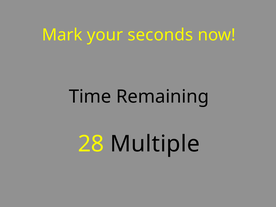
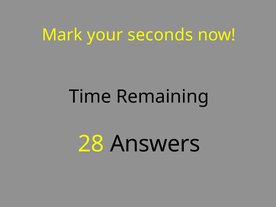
Multiple: Multiple -> Answers (155, 144)
